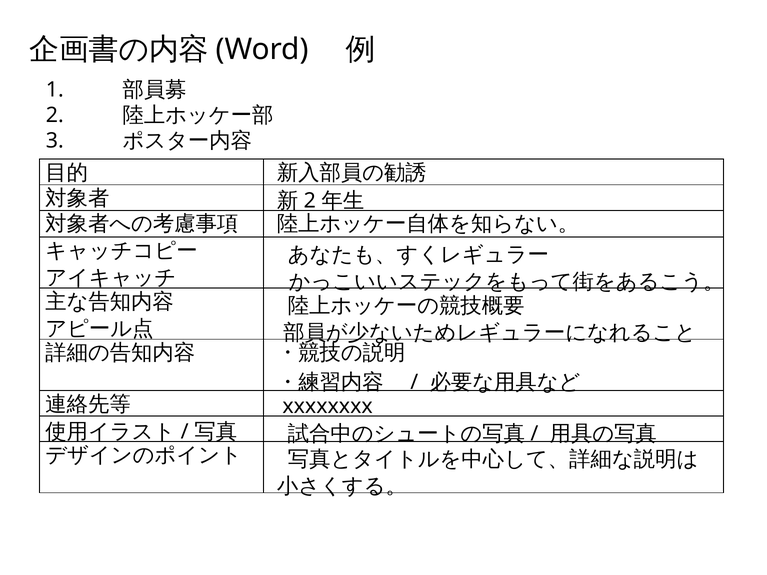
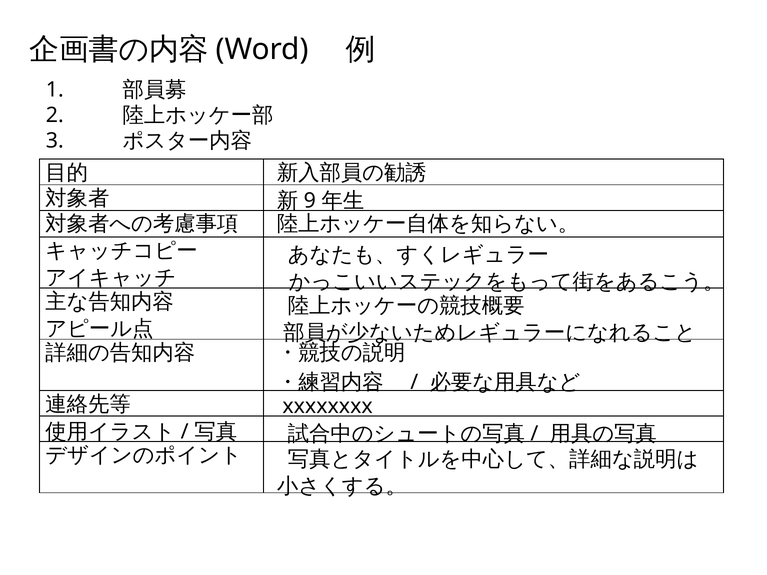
2: 2 -> 9 (310, 201)
